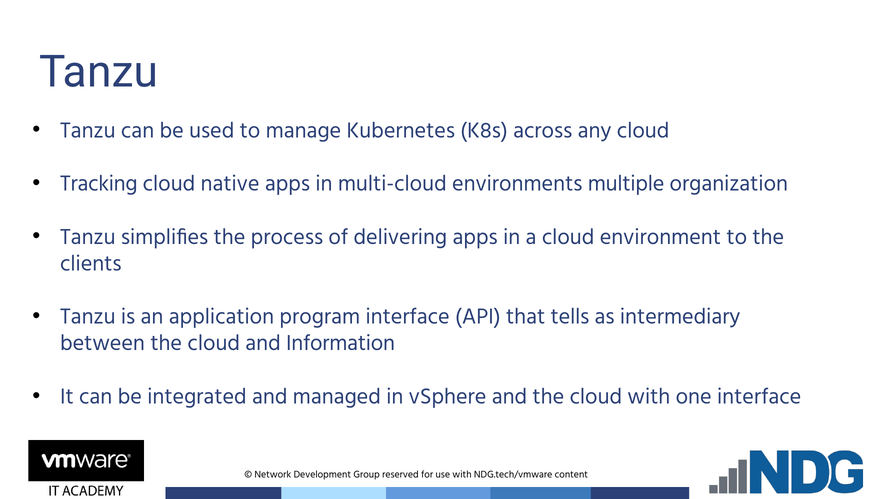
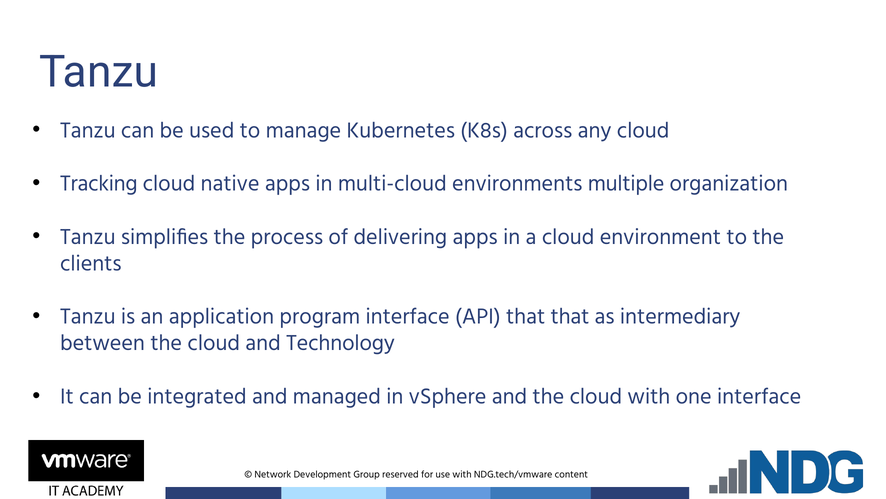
that tells: tells -> that (570, 316)
Information: Information -> Technology (340, 343)
